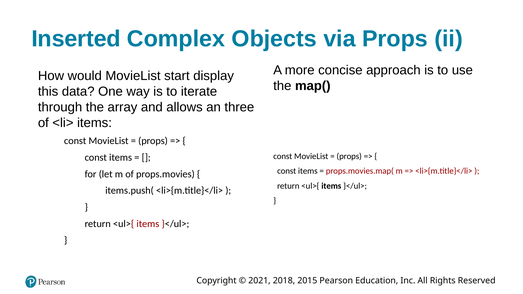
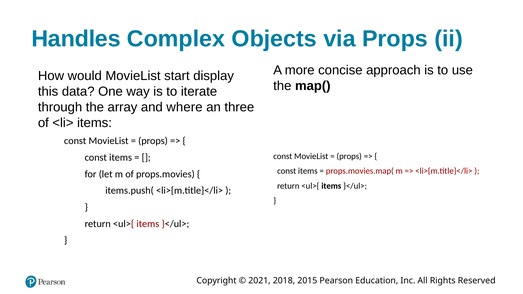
Inserted: Inserted -> Handles (76, 39)
allows: allows -> where (184, 107)
